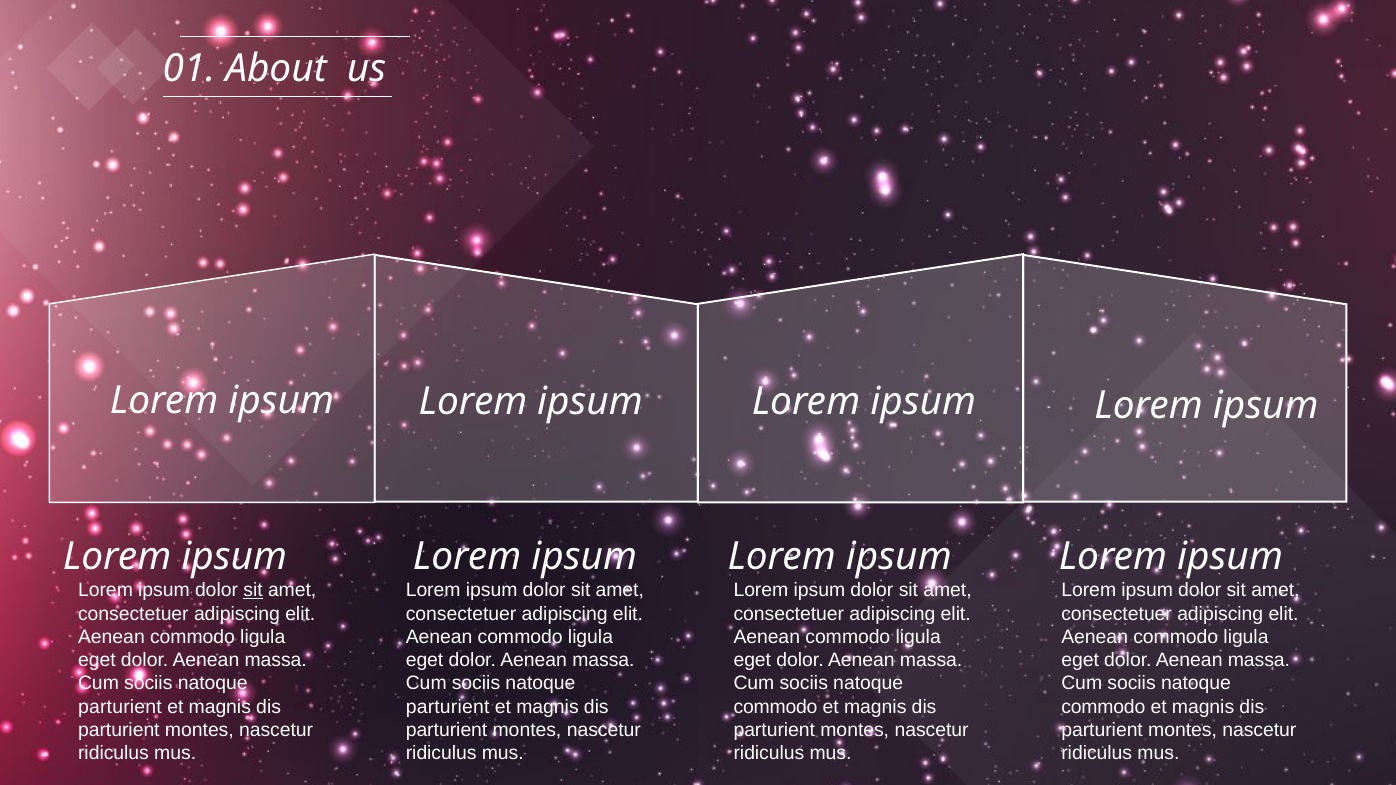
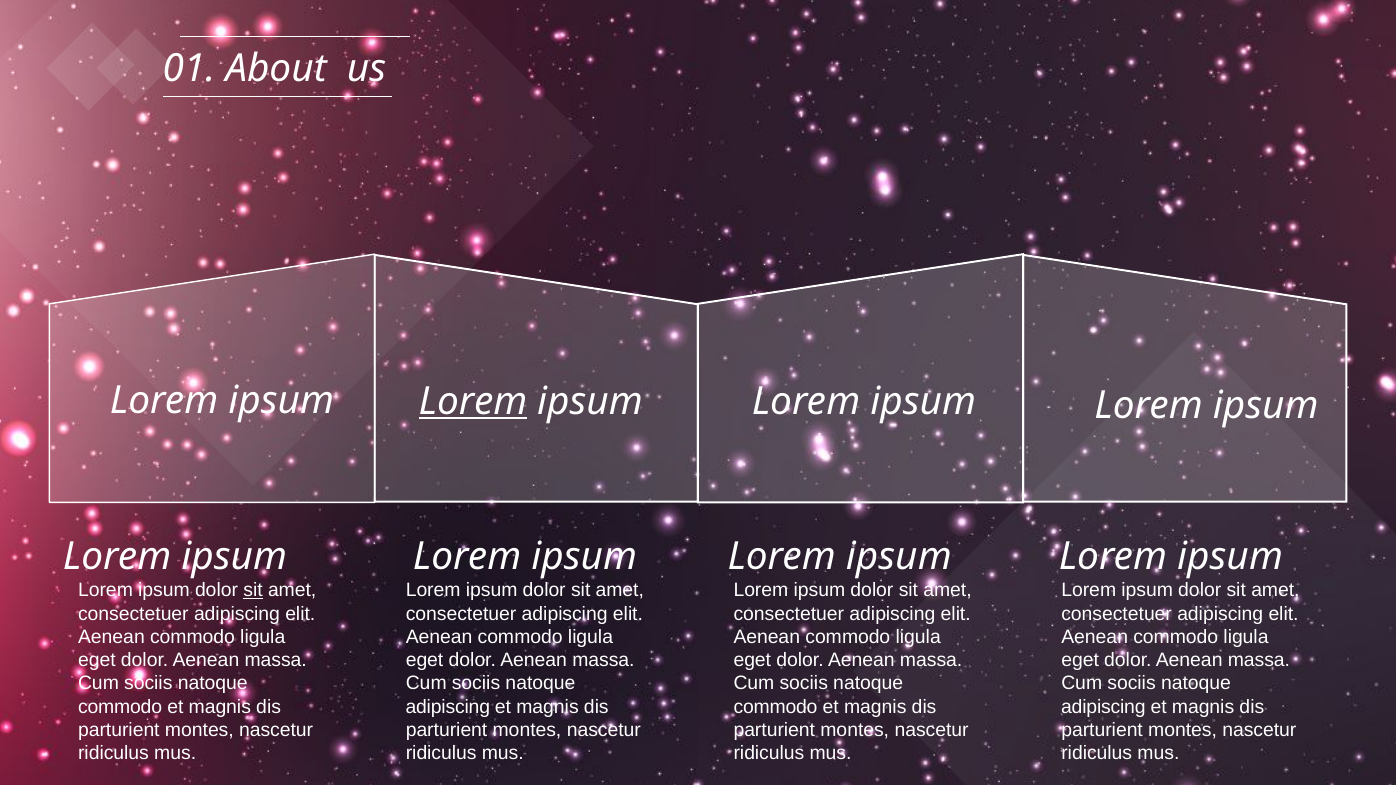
Lorem underline: none -> present (473, 401)
parturient: parturient -> commodo (120, 707)
parturient: parturient -> adipiscing (448, 707)
commodo: commodo -> adipiscing (1103, 707)
